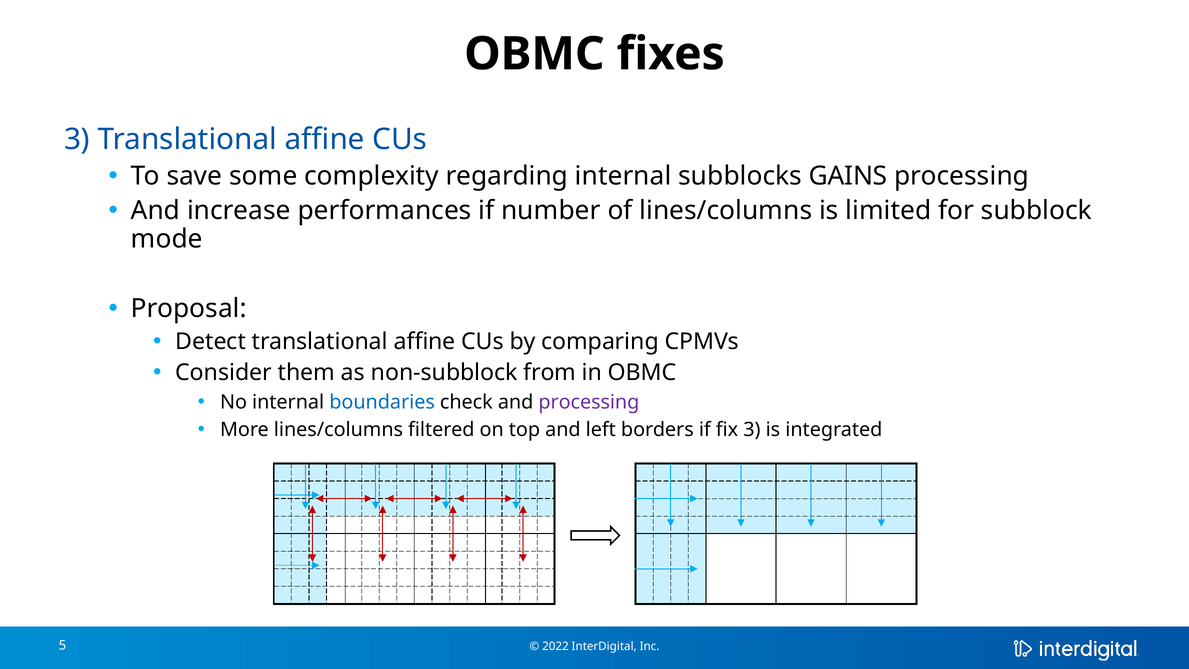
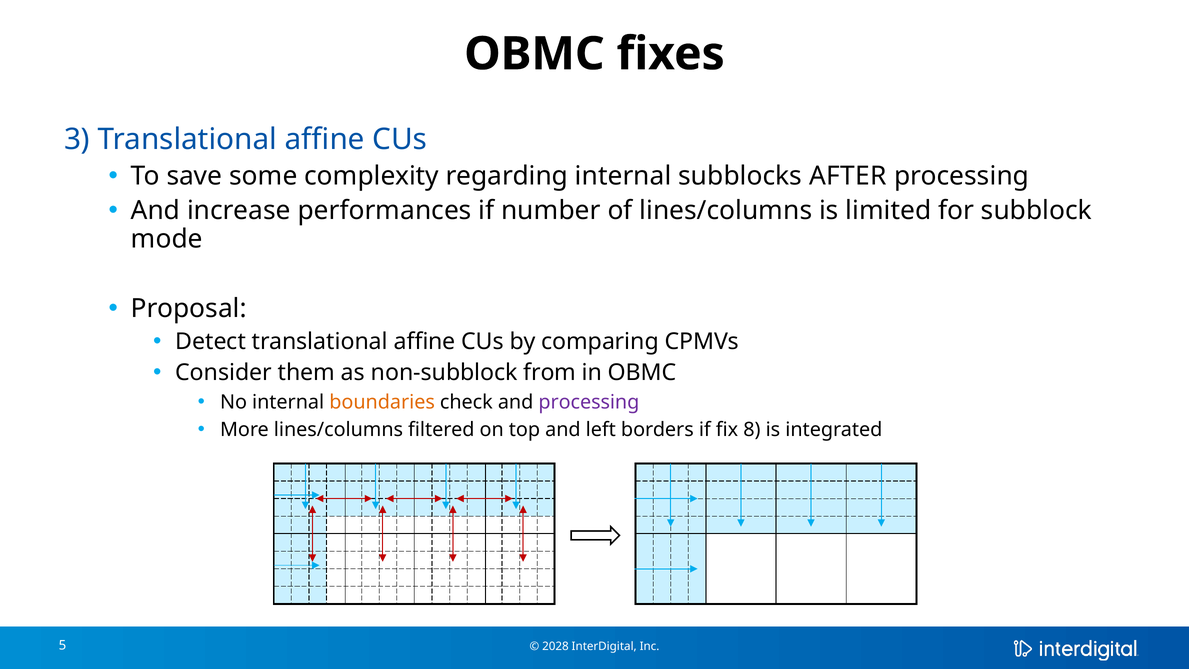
GAINS: GAINS -> AFTER (848, 176)
boundaries colour: blue -> orange (382, 402)
fix 3: 3 -> 8 (752, 430)
2022: 2022 -> 2028 (555, 646)
